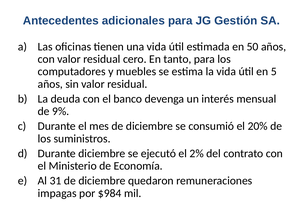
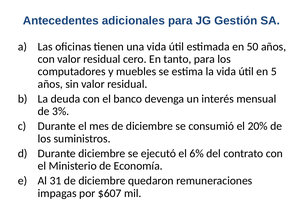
9%: 9% -> 3% (61, 112)
2%: 2% -> 6% (197, 154)
$984: $984 -> $607 (110, 194)
